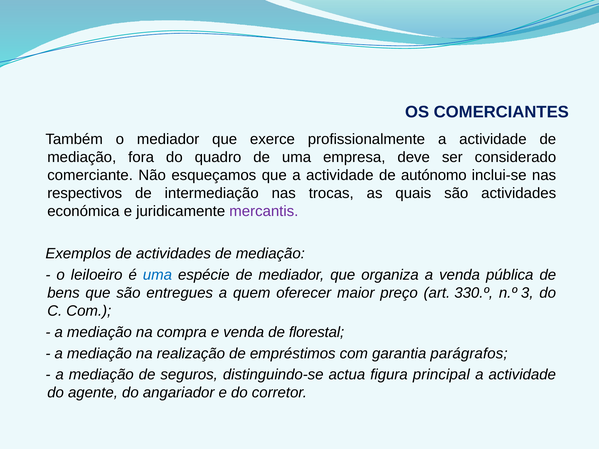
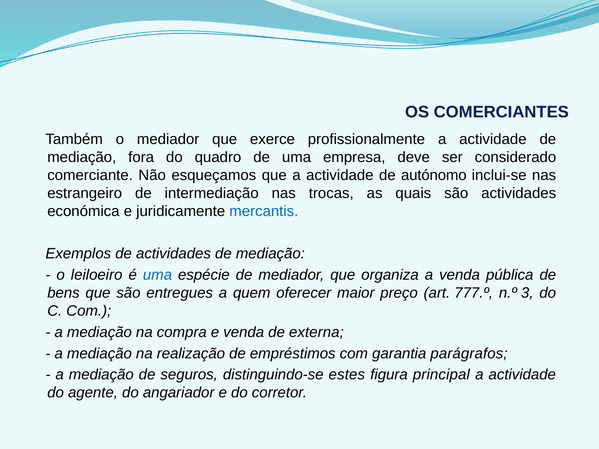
respectivos: respectivos -> estrangeiro (85, 193)
mercantis colour: purple -> blue (264, 211)
330.º: 330.º -> 777.º (474, 293)
florestal: florestal -> externa (316, 332)
actua: actua -> estes (347, 375)
